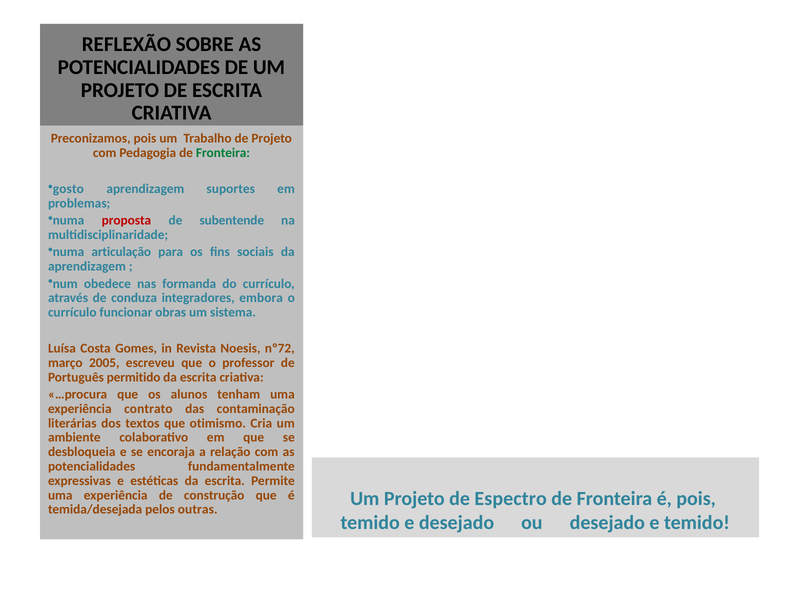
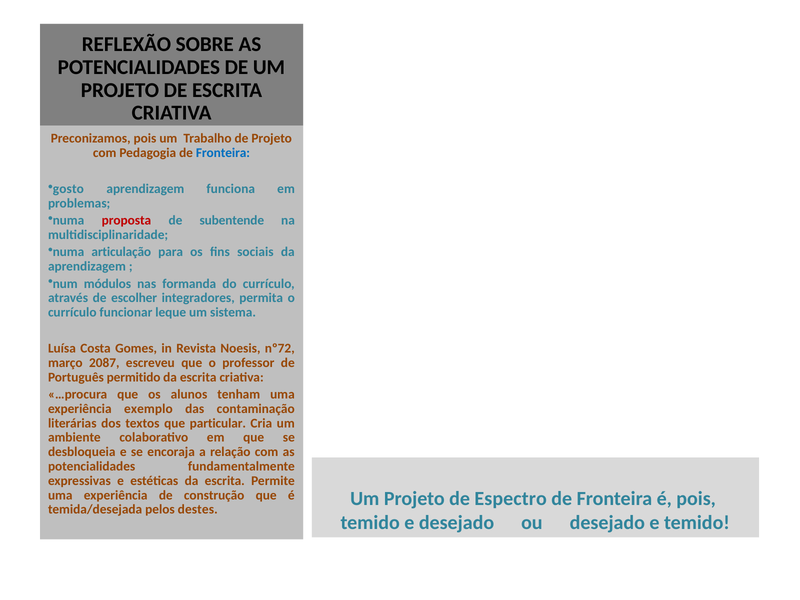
Fronteira colour: green -> blue (223, 153)
suportes: suportes -> funciona (231, 189)
obedece: obedece -> módulos (107, 284)
conduza: conduza -> escolher (134, 298)
embora: embora -> permita (261, 298)
obras: obras -> leque (171, 312)
2005: 2005 -> 2087 (104, 363)
contrato: contrato -> exemplo (148, 409)
otimismo: otimismo -> particular (218, 423)
outras: outras -> destes (198, 510)
